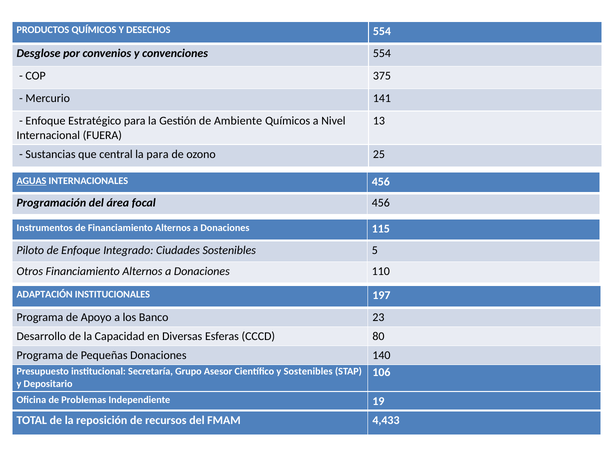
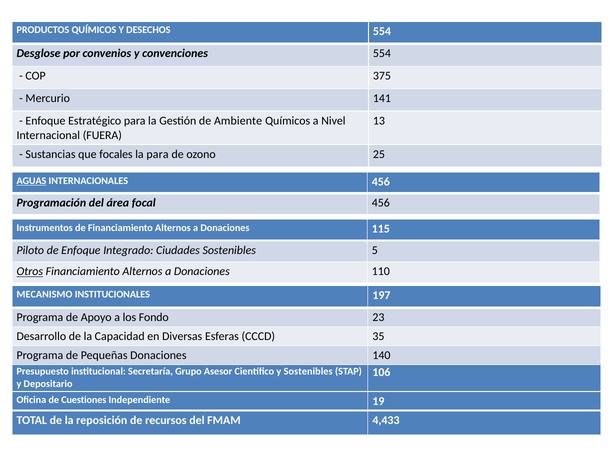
central: central -> focales (116, 154)
Otros underline: none -> present (30, 271)
ADAPTACIÓN: ADAPTACIÓN -> MECANISMO (44, 294)
Banco: Banco -> Fondo (154, 317)
80: 80 -> 35 (378, 336)
Problemas: Problemas -> Cuestiones (84, 400)
